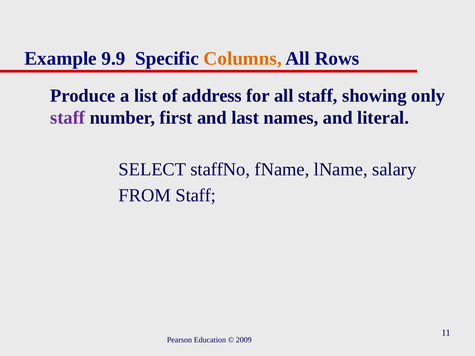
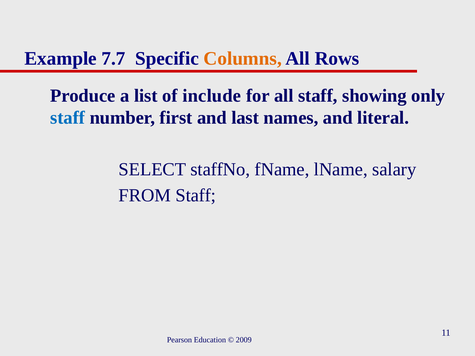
9.9: 9.9 -> 7.7 (114, 59)
address: address -> include (212, 96)
staff colour: purple -> blue (68, 118)
